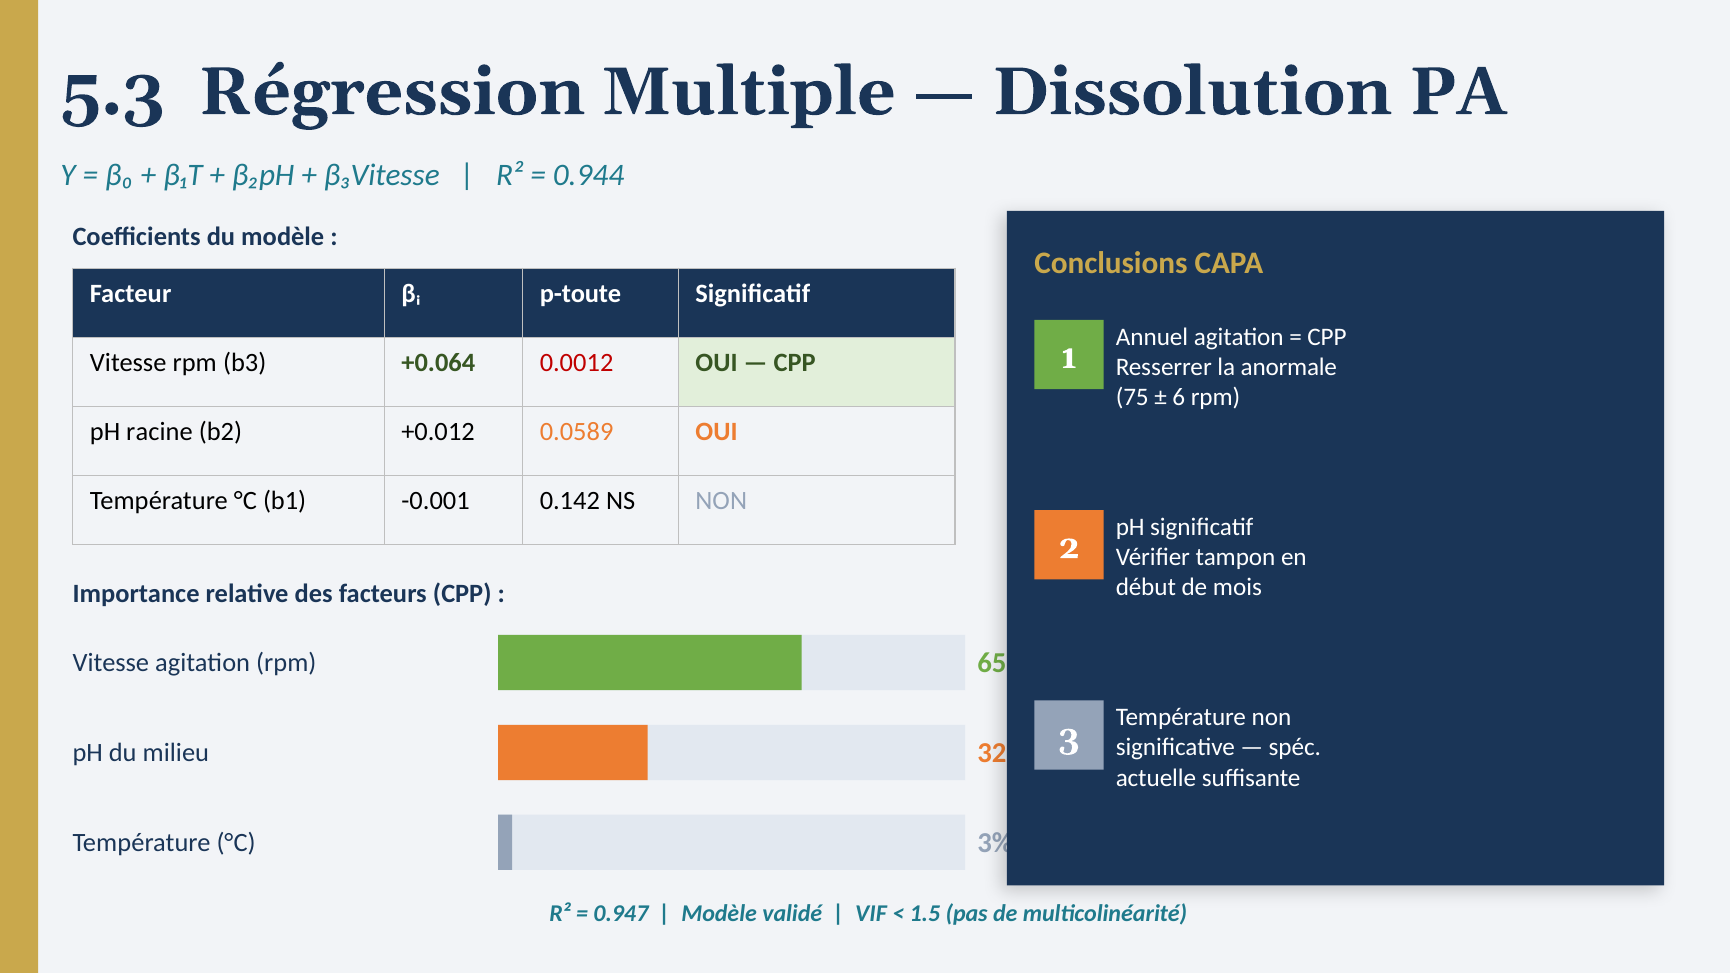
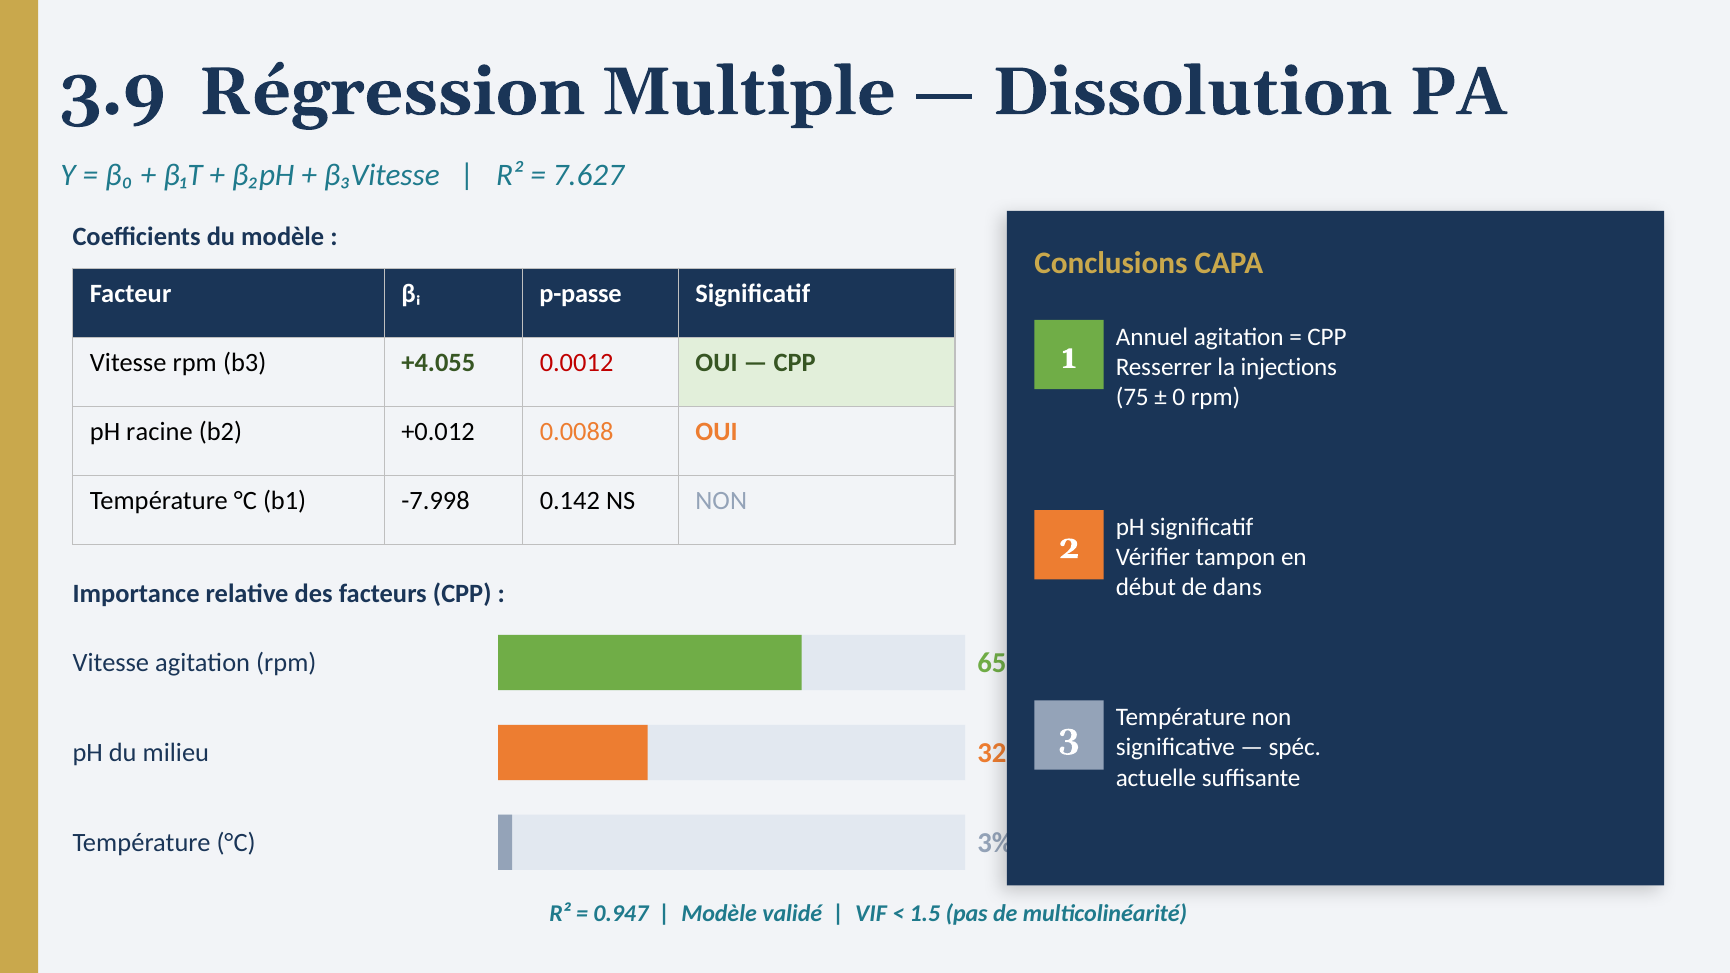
5.3: 5.3 -> 3.9 (113, 92)
0.944: 0.944 -> 7.627 (589, 175)
p-toute: p-toute -> p-passe (581, 293)
+0.064: +0.064 -> +4.055 (438, 363)
anormale: anormale -> injections (1289, 367)
6: 6 -> 0 (1179, 397)
0.0589: 0.0589 -> 0.0088 (577, 432)
-0.001: -0.001 -> -7.998 (436, 501)
mois: mois -> dans (1237, 588)
